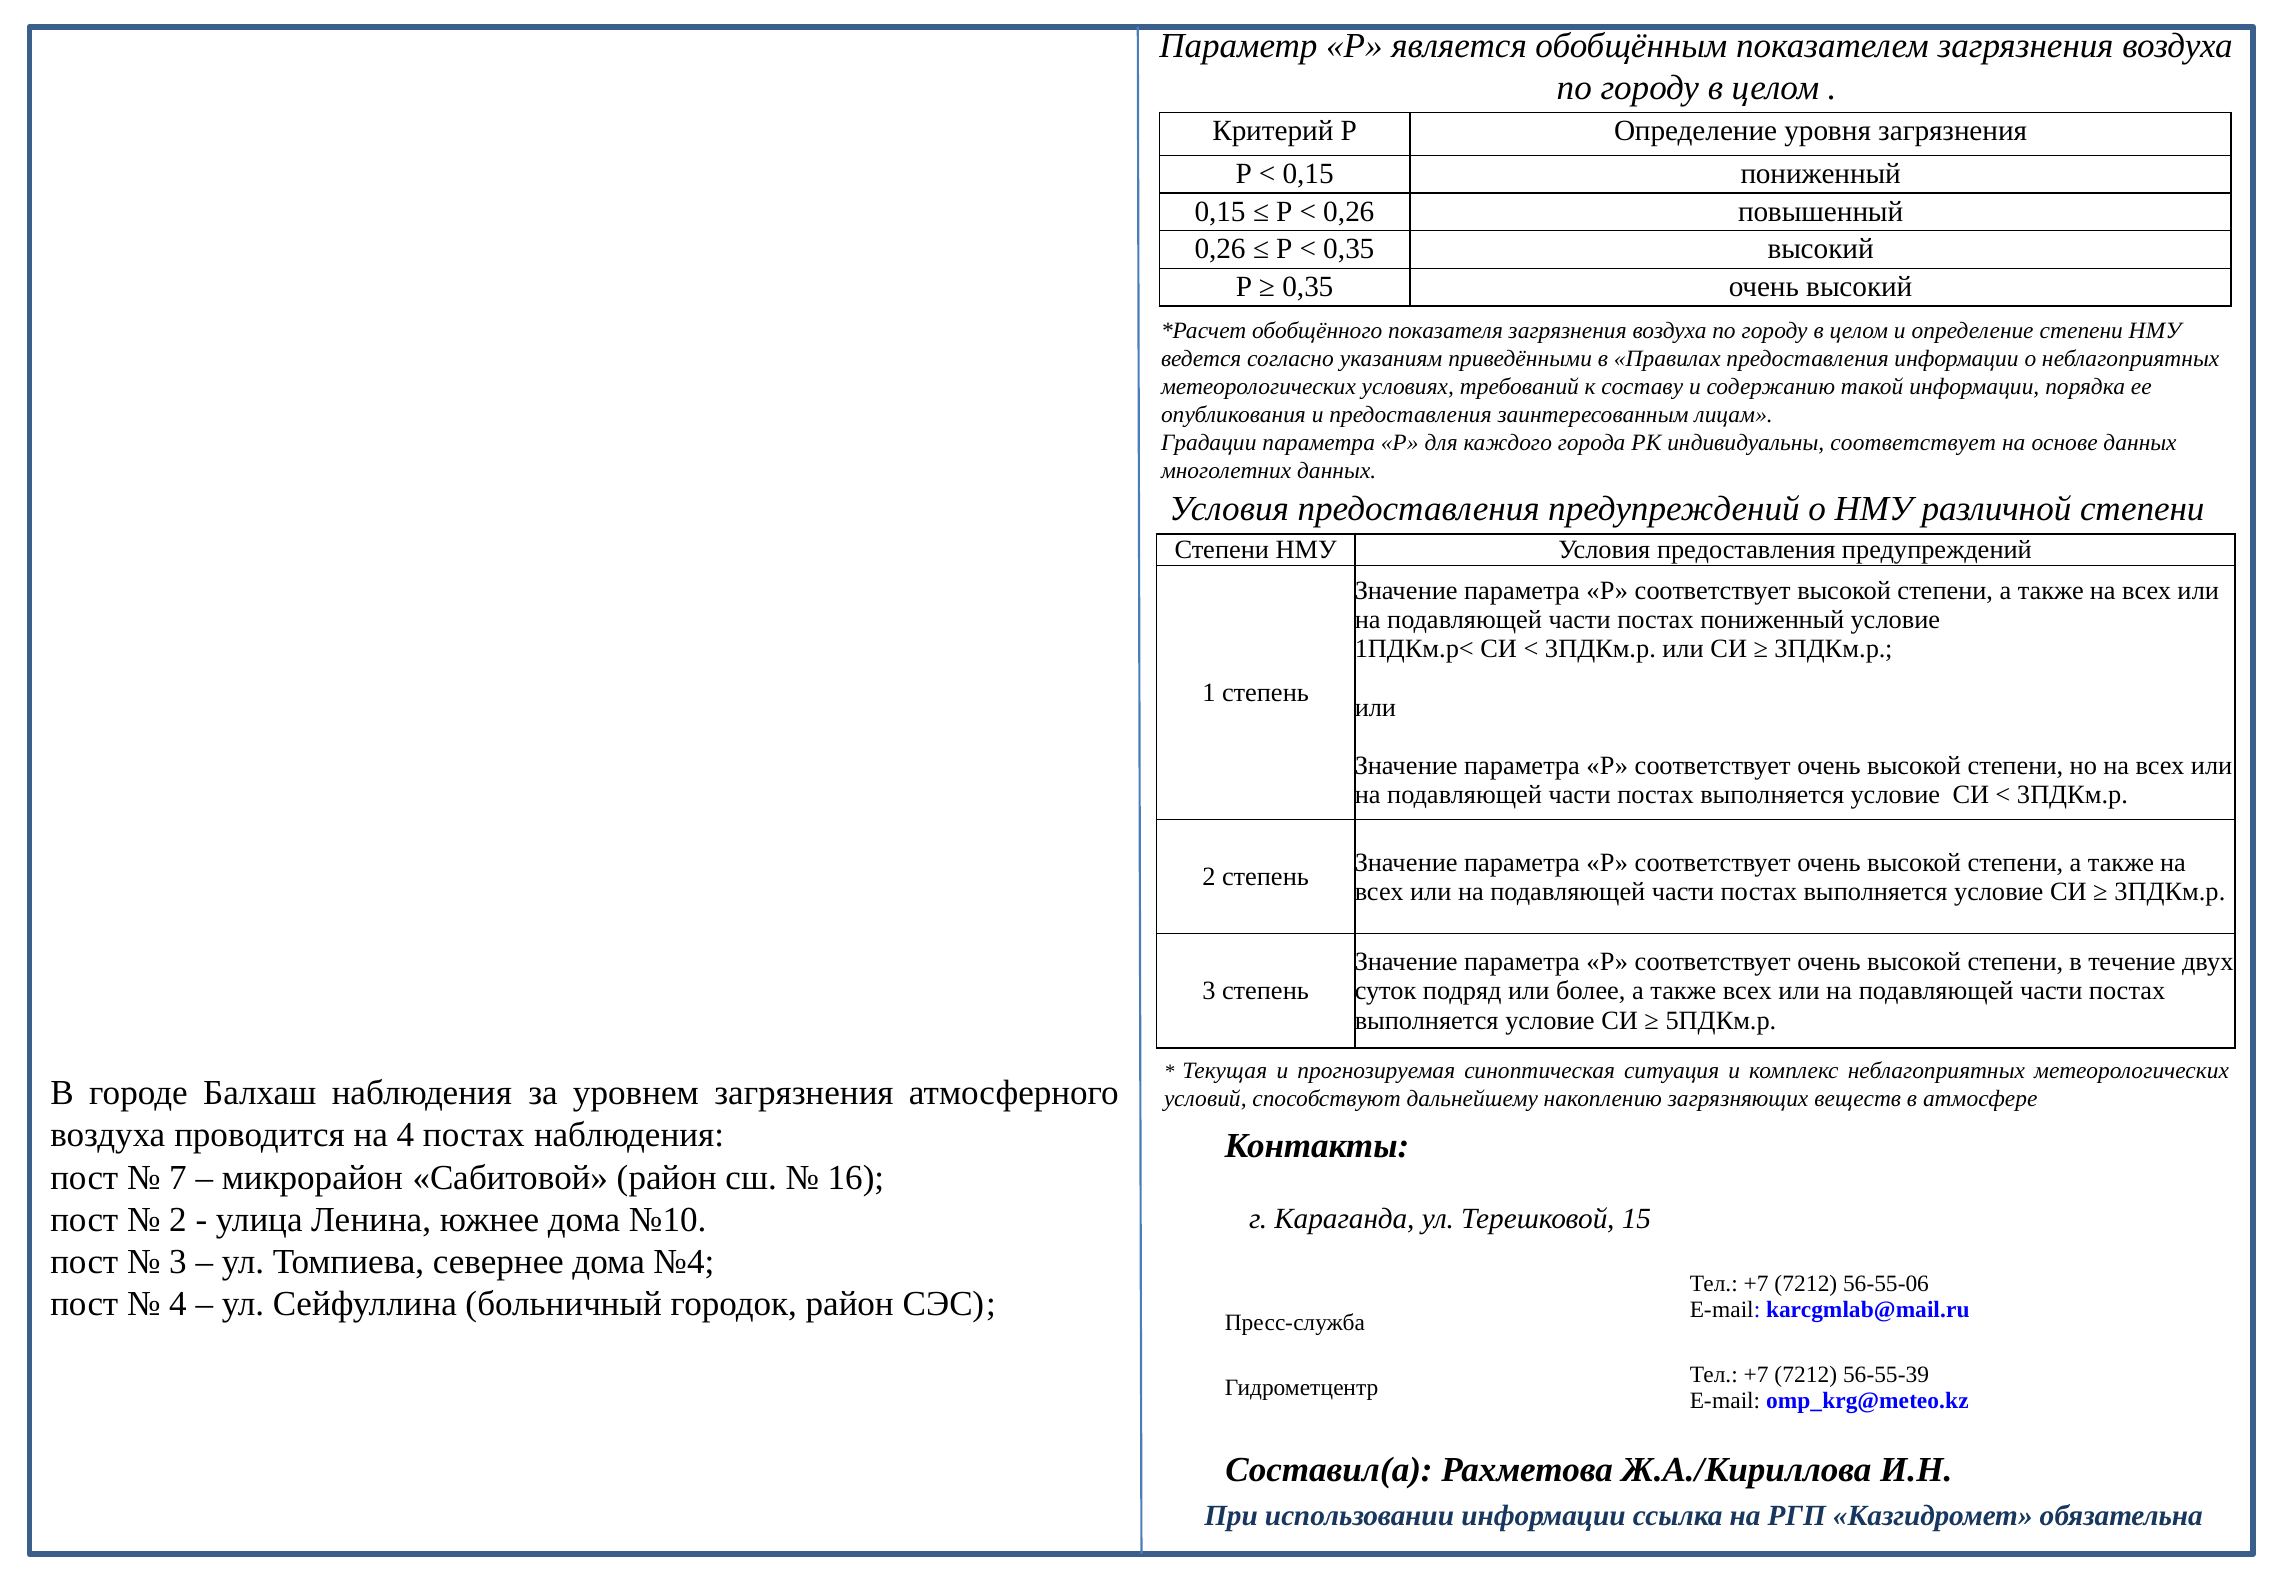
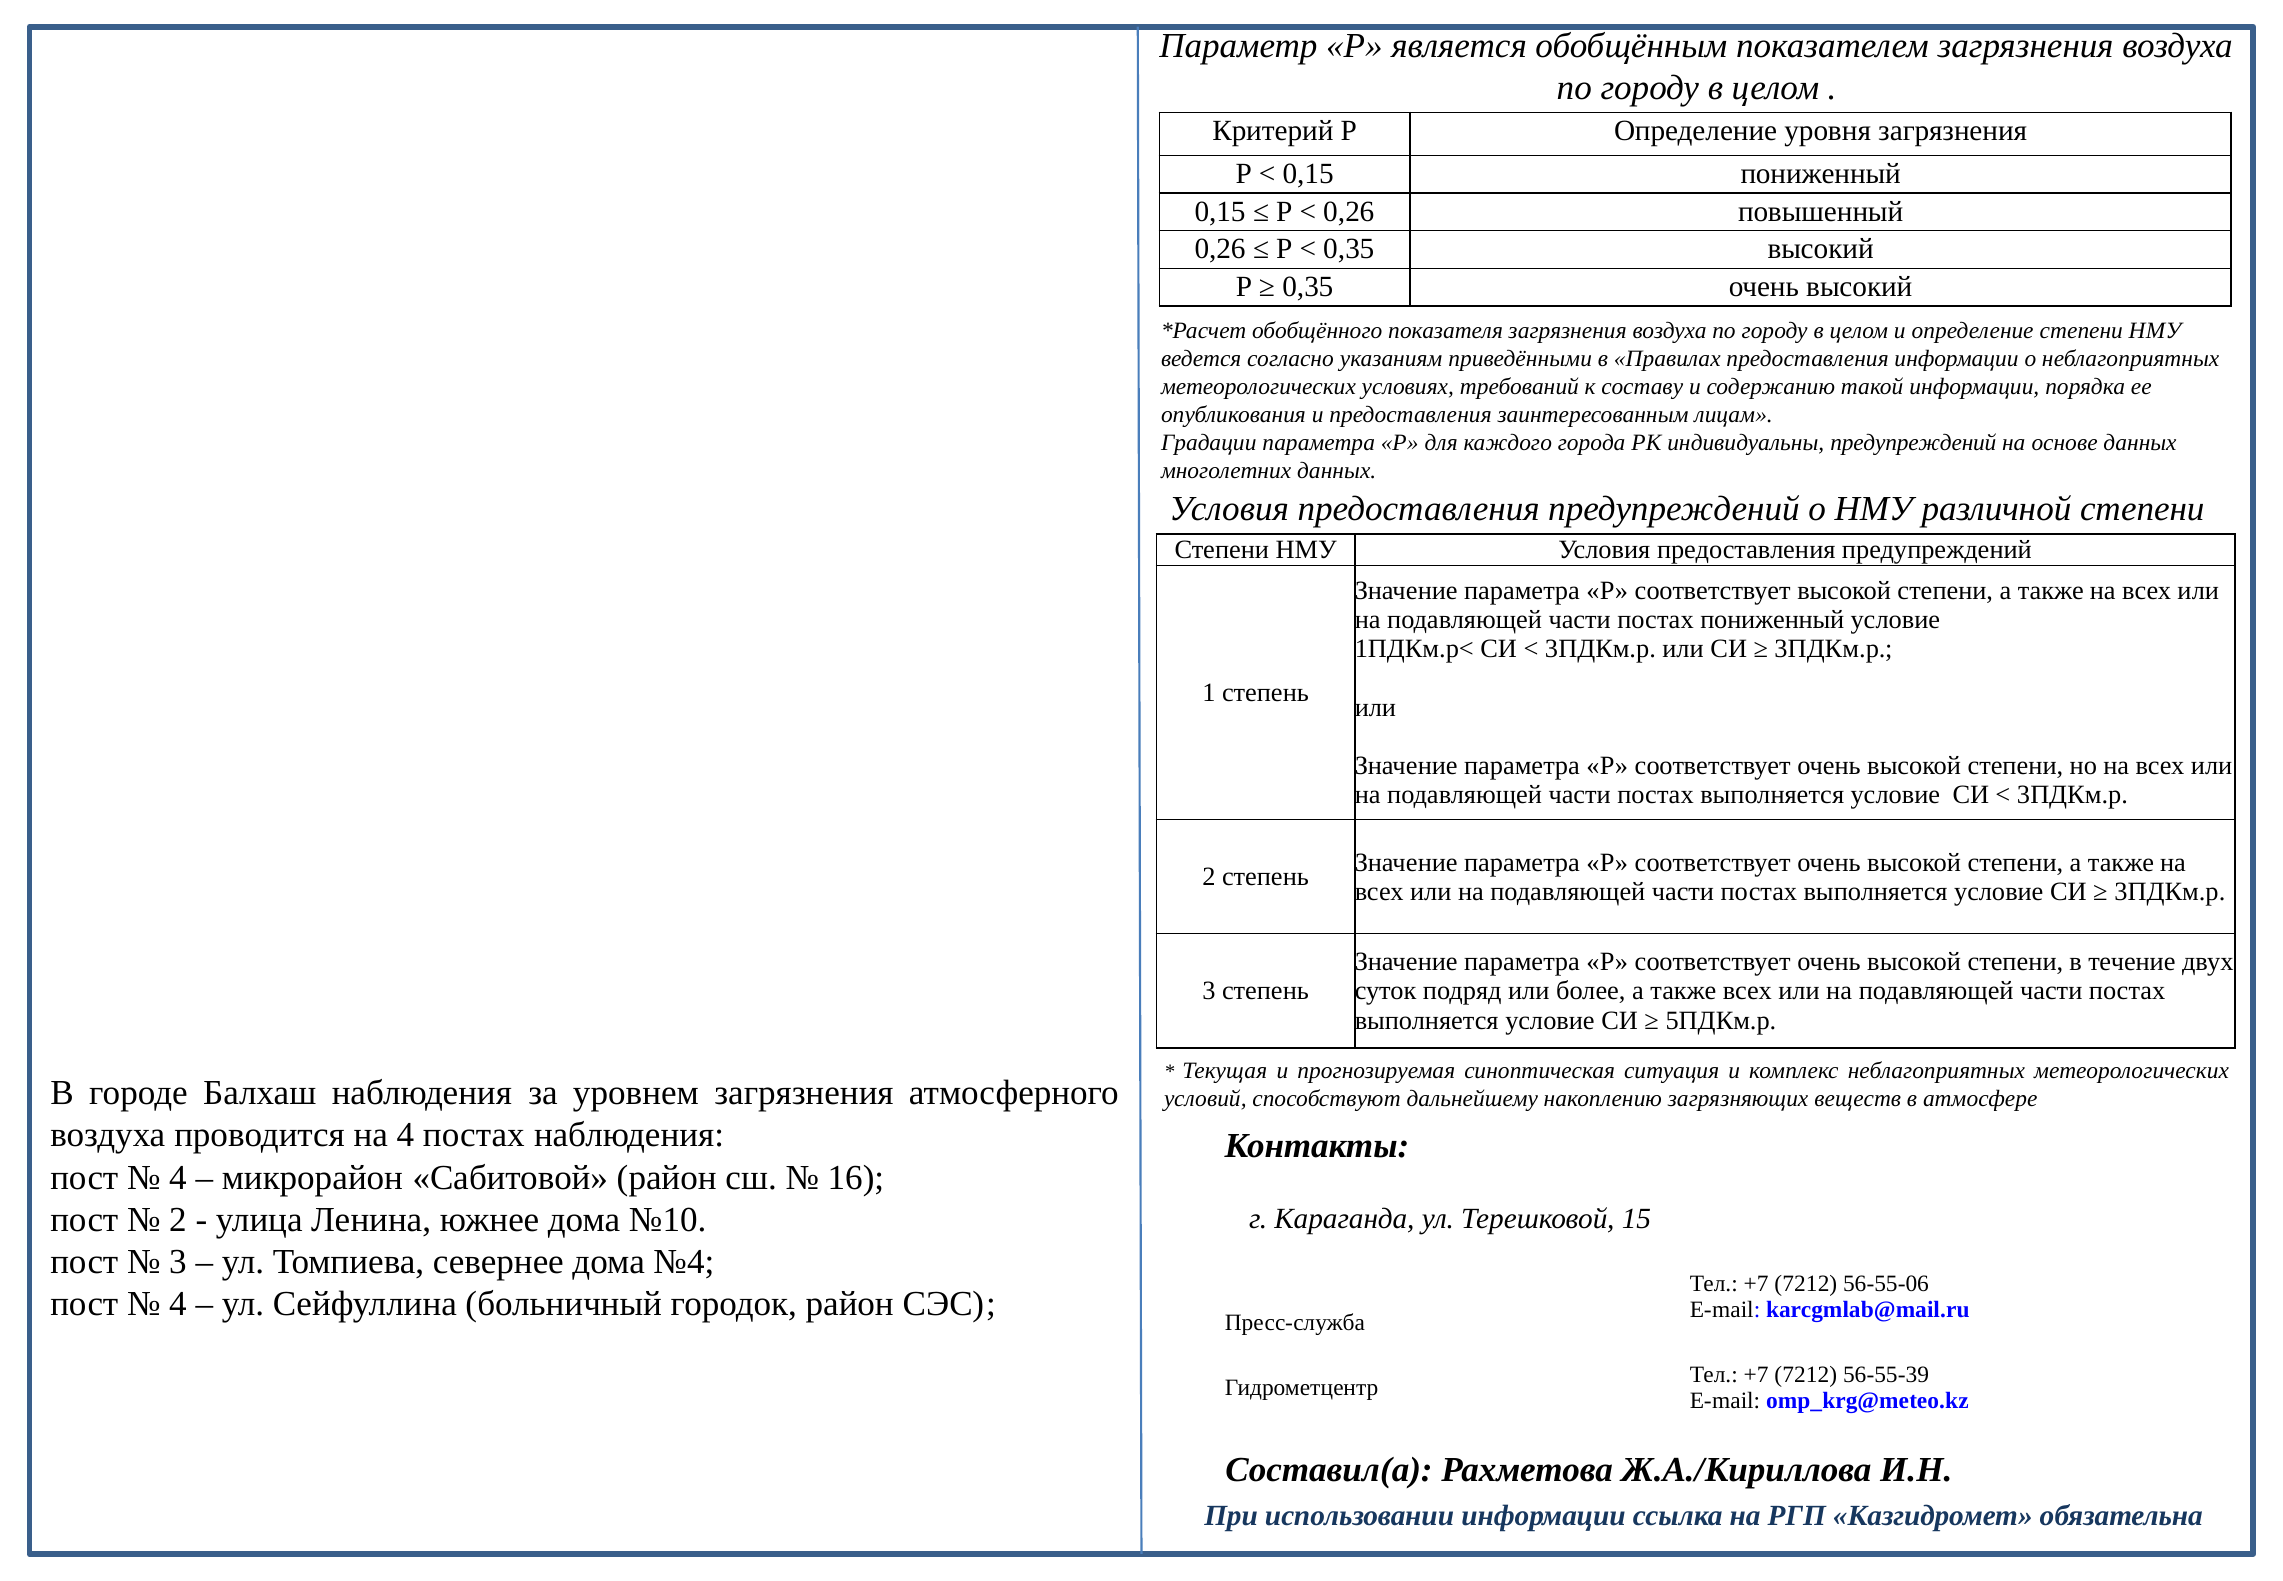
индивидуальны соответствует: соответствует -> предупреждений (1913, 443)
7: 7 -> 4 (178, 1177)
